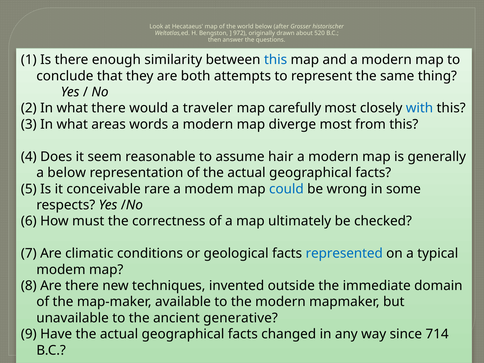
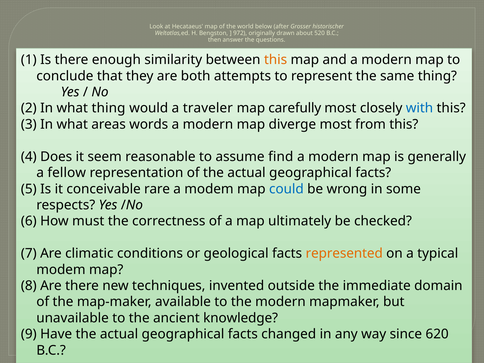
this colour: blue -> orange (276, 60)
what there: there -> thing (109, 108)
hair: hair -> find (281, 157)
a below: below -> fellow (67, 173)
represented colour: blue -> orange (344, 253)
generative: generative -> knowledge (241, 318)
714: 714 -> 620 (437, 334)
